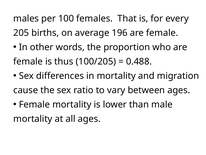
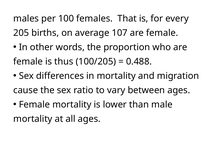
196: 196 -> 107 (120, 33)
